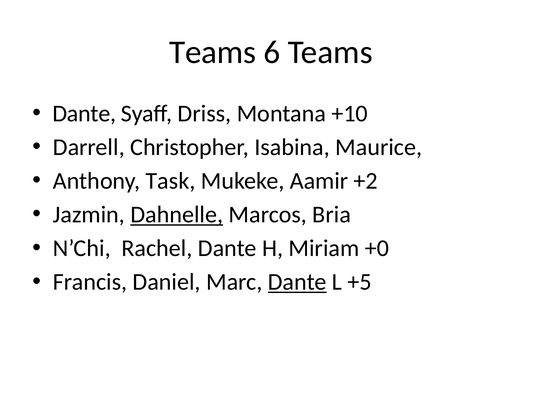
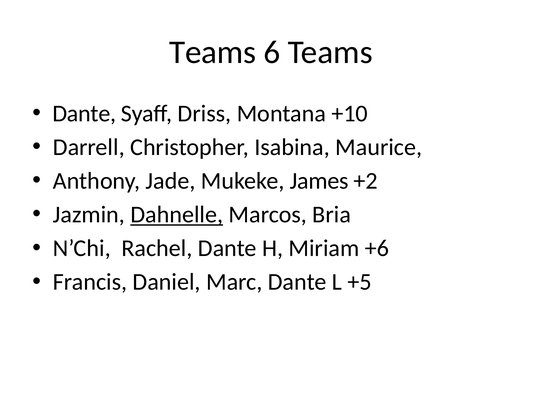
Task: Task -> Jade (170, 181)
Aamir: Aamir -> James (319, 181)
+0: +0 -> +6 (377, 249)
Dante underline: present -> none (297, 282)
